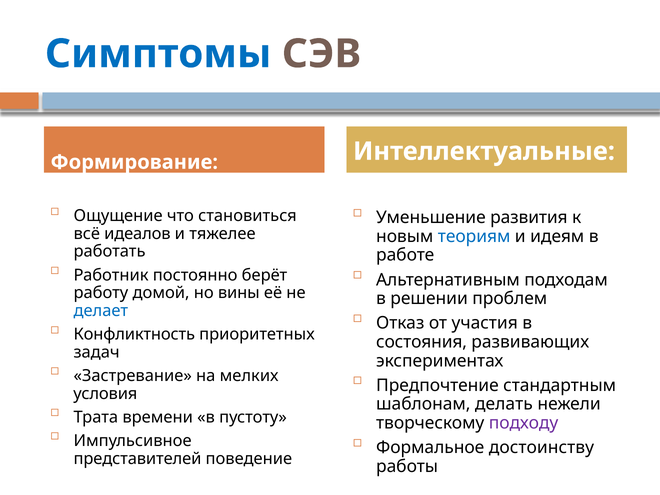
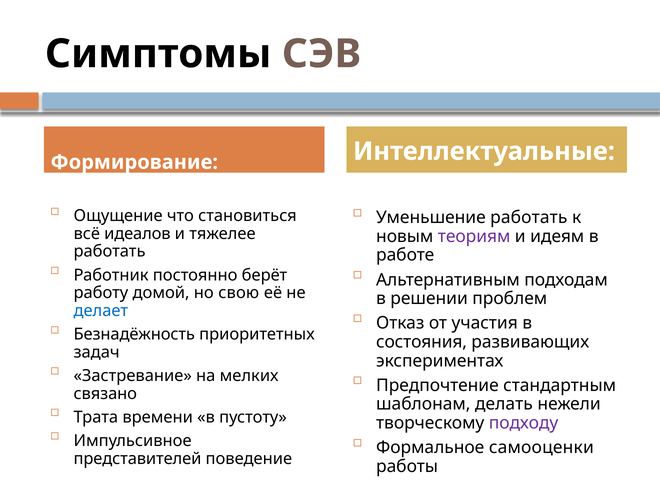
Симптомы colour: blue -> black (158, 54)
Уменьшение развития: развития -> работать (529, 218)
теориям colour: blue -> purple (474, 236)
вины: вины -> свою (239, 293)
Конфликтность: Конфликтность -> Безнадёжность (134, 334)
условия: условия -> связано (105, 394)
достоинству: достоинству -> самооценки (541, 448)
